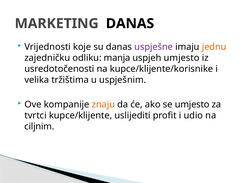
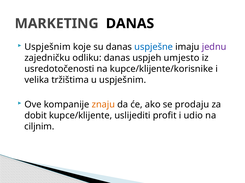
Vrijednosti: Vrijednosti -> Uspješnim (48, 47)
uspješne colour: purple -> blue (154, 47)
jednu colour: orange -> purple (214, 47)
odliku manja: manja -> danas (117, 58)
se umjesto: umjesto -> prodaju (192, 105)
tvrtci: tvrtci -> dobit (36, 116)
